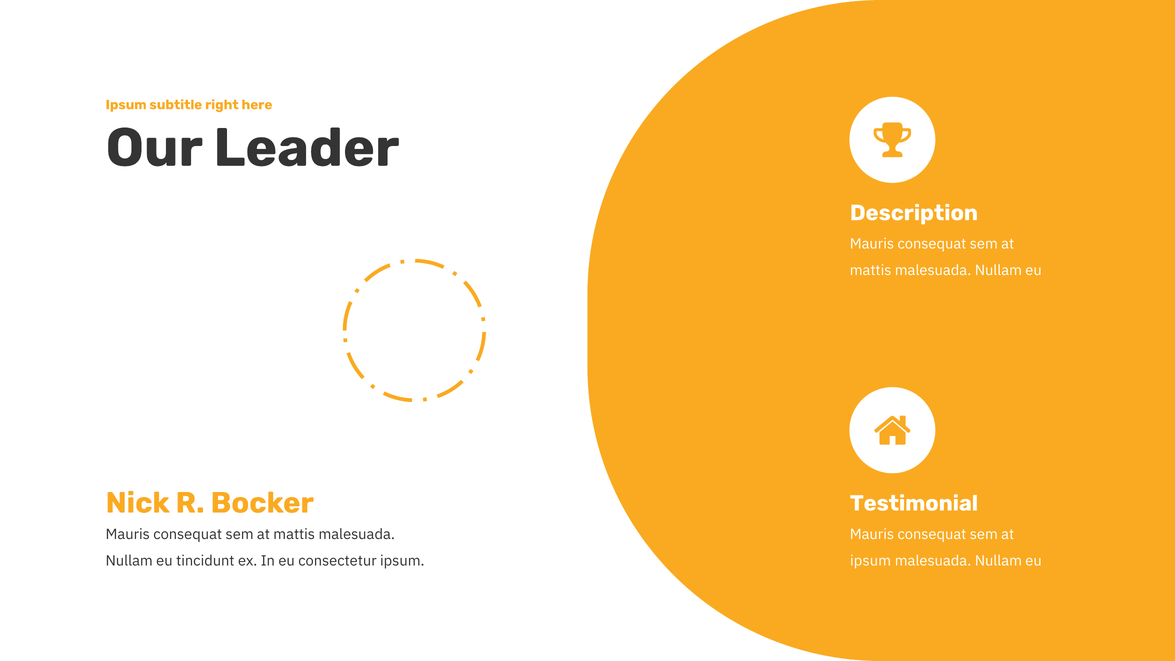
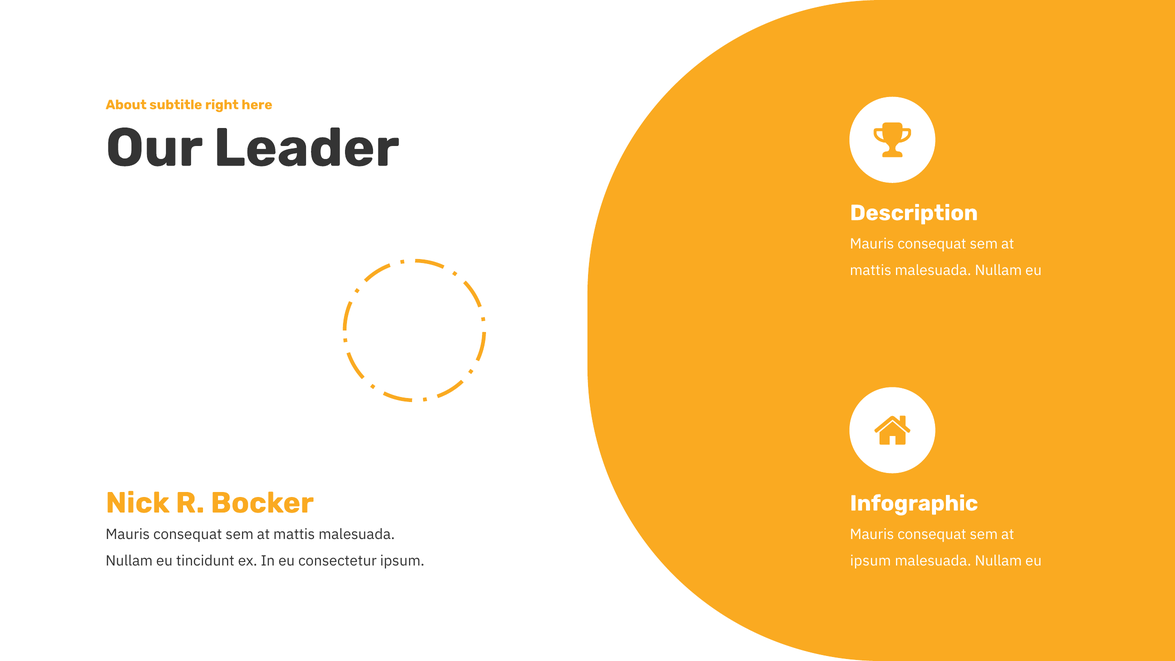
Ipsum: Ipsum -> About (126, 105)
Testimonial: Testimonial -> Infographic (914, 503)
